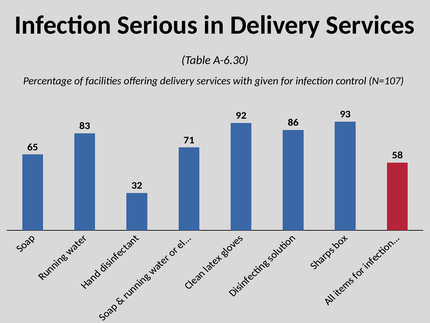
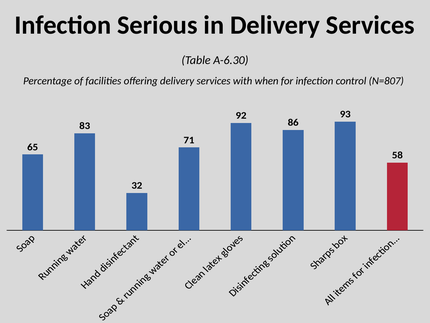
given: given -> when (267, 81)
N=107: N=107 -> N=807 (386, 81)
